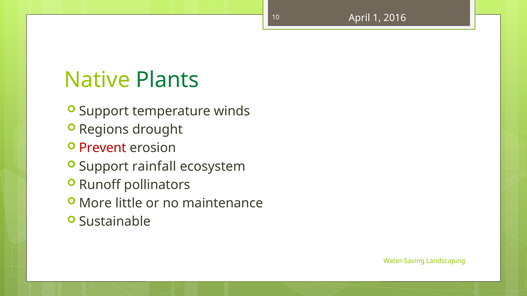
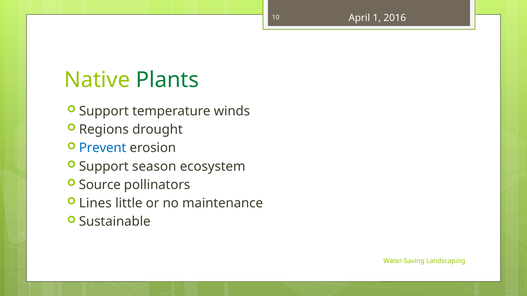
Prevent colour: red -> blue (103, 148)
rainfall: rainfall -> season (154, 167)
Runoff: Runoff -> Source (100, 185)
More: More -> Lines (95, 203)
